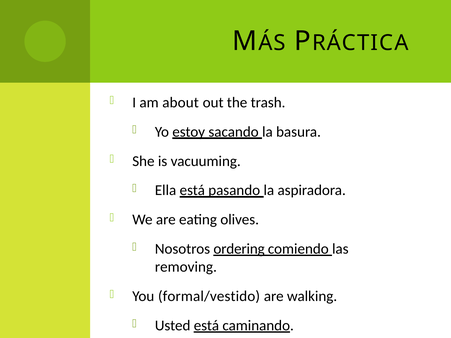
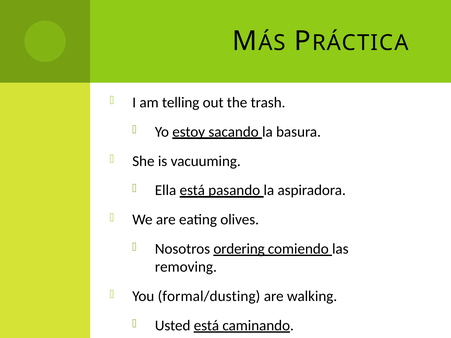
about: about -> telling (181, 103)
formal/vestido: formal/vestido -> formal/dusting (209, 296)
